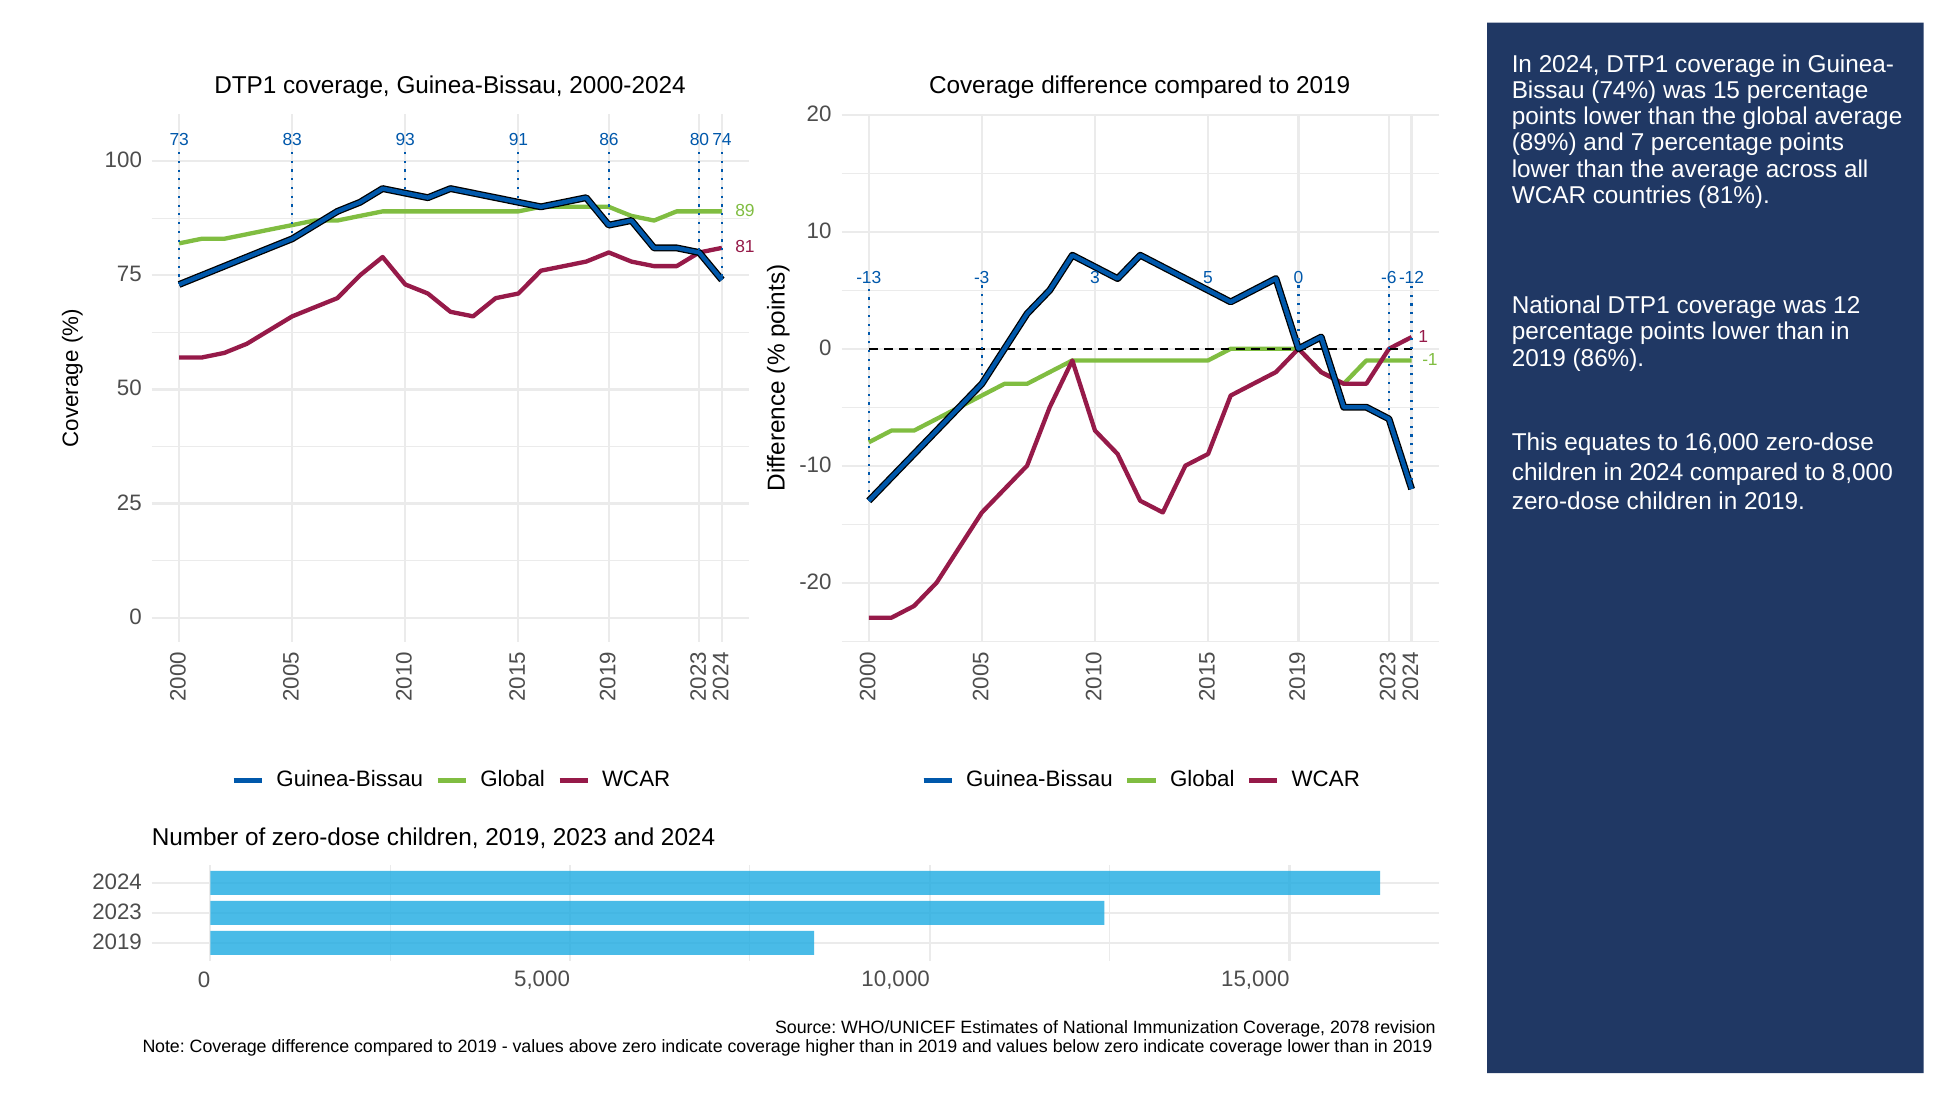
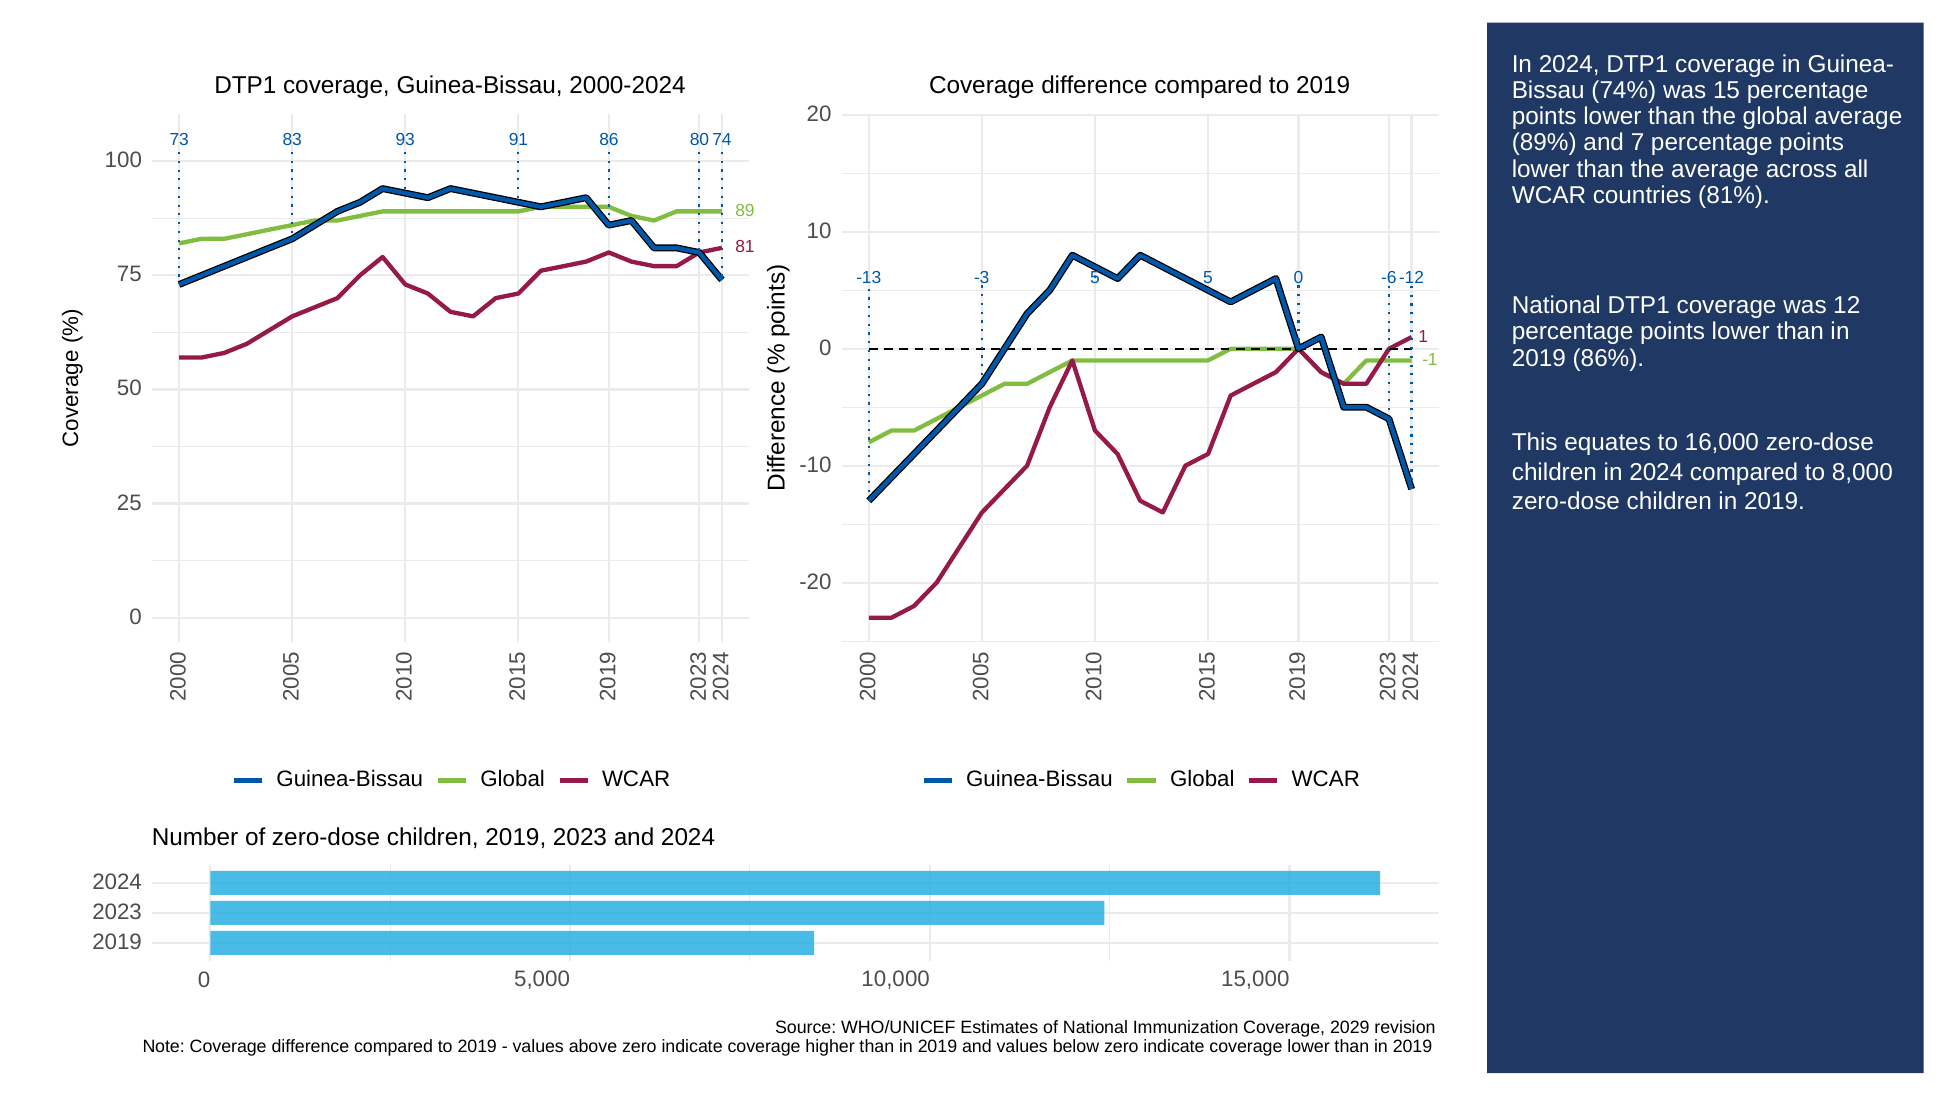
-3 3: 3 -> 5 (1095, 278)
2078: 2078 -> 2029 (1350, 1027)
